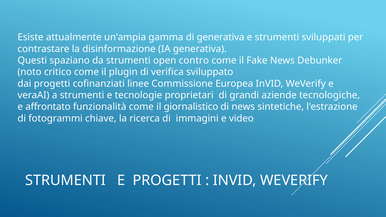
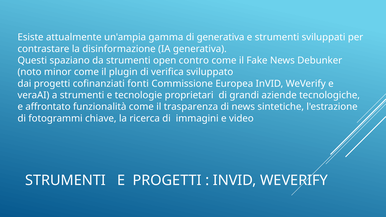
critico: critico -> minor (58, 72)
linee: linee -> fonti (138, 84)
giornalistico: giornalistico -> trasparenza (191, 107)
